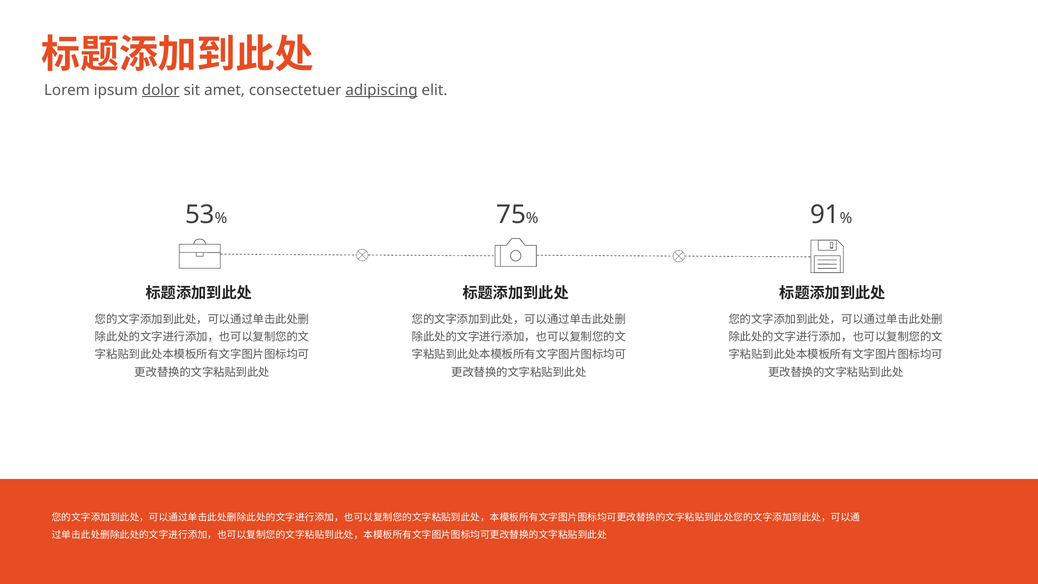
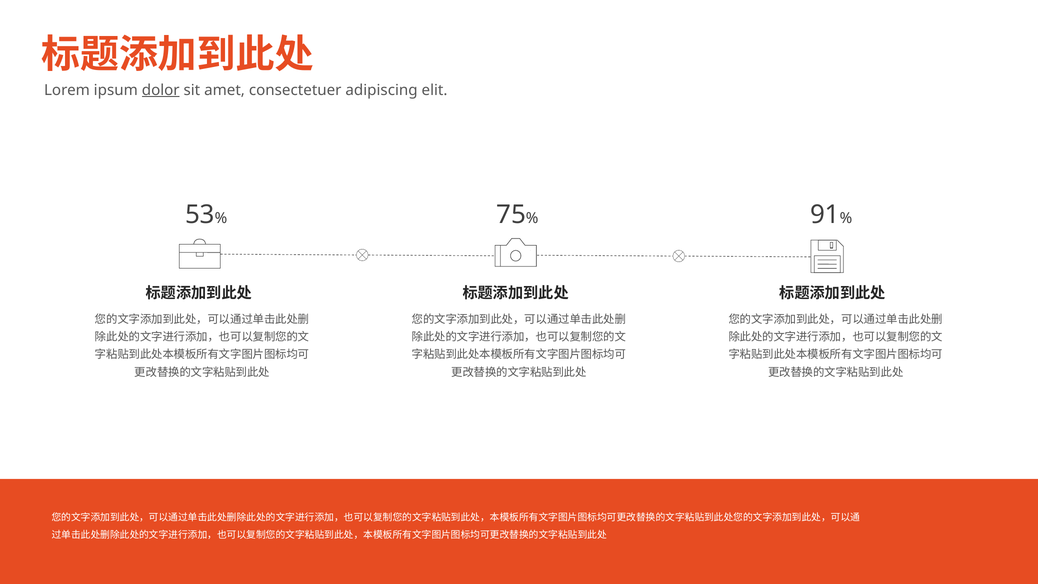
adipiscing underline: present -> none (382, 90)
